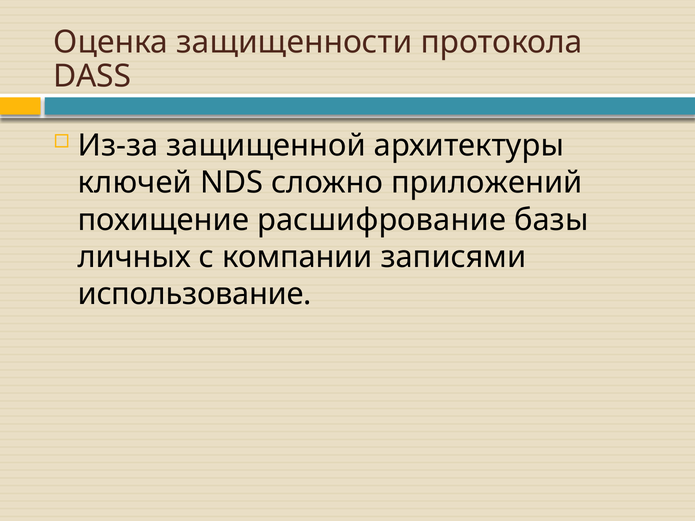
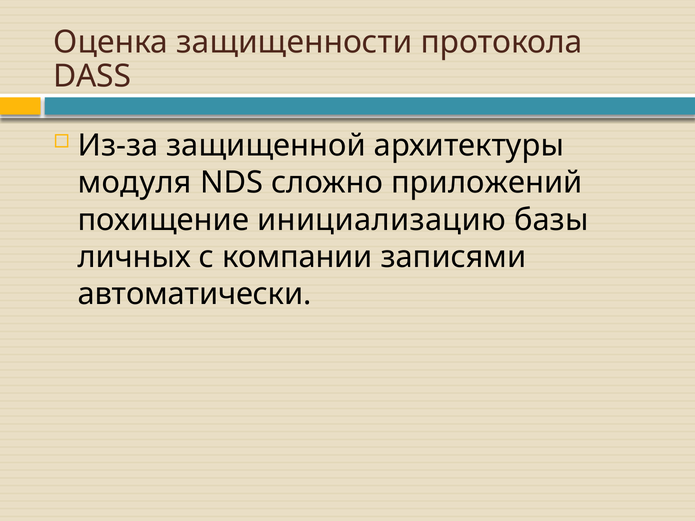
ключей: ключей -> модуля (135, 183)
расшифрование: расшифрование -> инициализацию (382, 220)
использование: использование -> автоматически (195, 294)
